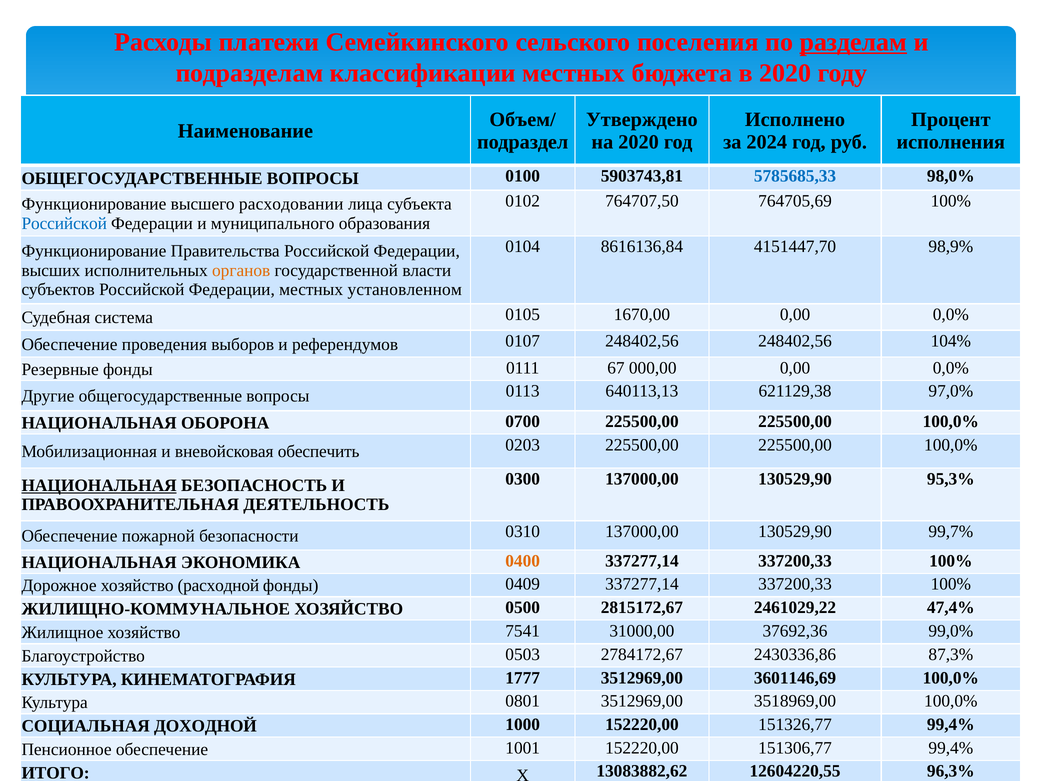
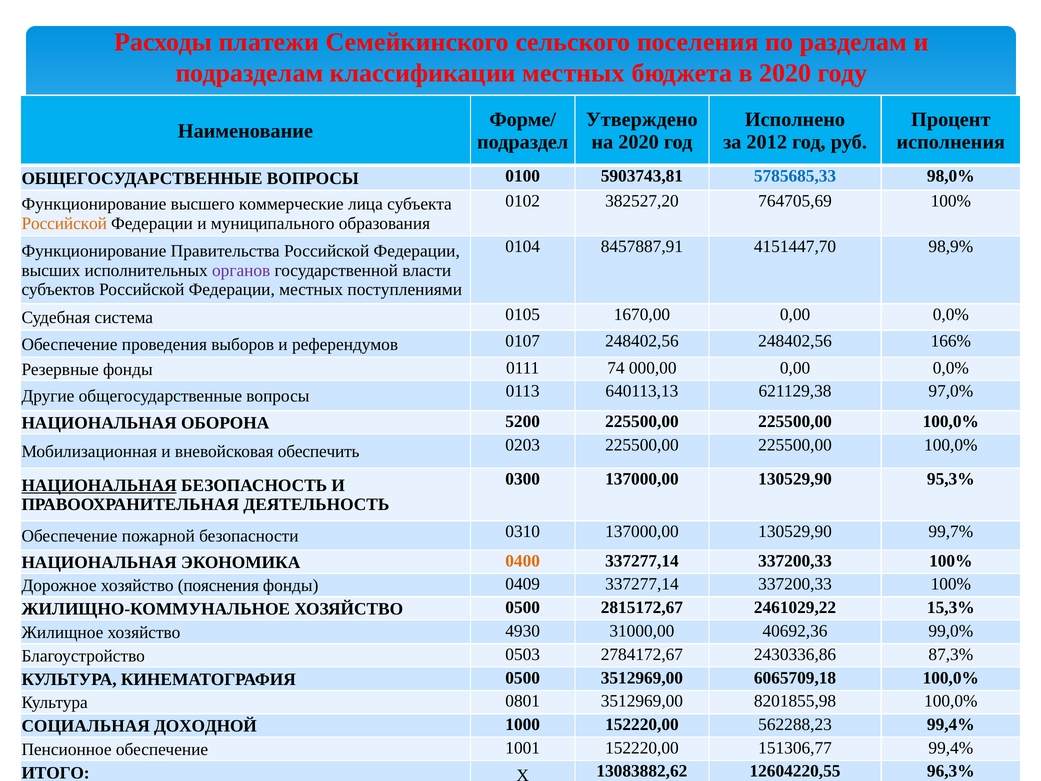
разделам underline: present -> none (853, 42)
Объем/: Объем/ -> Форме/ (523, 120)
2024: 2024 -> 2012 (767, 142)
764707,50: 764707,50 -> 382527,20 (642, 201)
расходовании: расходовании -> коммерческие (291, 204)
Российской colour: blue -> orange (64, 223)
8616136,84: 8616136,84 -> 8457887,91 (642, 247)
органов colour: orange -> purple (241, 270)
установленном: установленном -> поступлениями (405, 290)
104%: 104% -> 166% (951, 341)
67: 67 -> 74 (616, 368)
0700: 0700 -> 5200 (523, 421)
расходной: расходной -> пояснения (218, 585)
47,4%: 47,4% -> 15,3% (951, 607)
7541: 7541 -> 4930 (523, 631)
37692,36: 37692,36 -> 40692,36 (795, 631)
КИНЕМАТОГРАФИЯ 1777: 1777 -> 0500 (523, 678)
3601146,69: 3601146,69 -> 6065709,18 (795, 678)
3518969,00: 3518969,00 -> 8201855,98 (795, 701)
151326,77: 151326,77 -> 562288,23 (795, 724)
